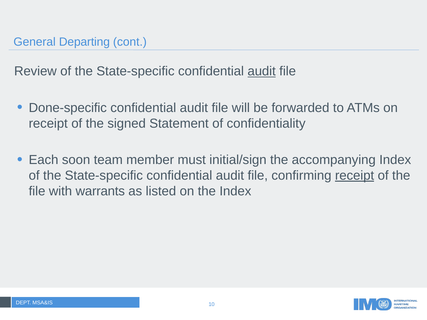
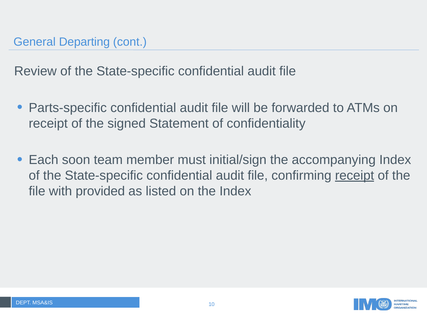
audit underline: present -> none (262, 71)
Done-specific: Done-specific -> Parts-specific (68, 108)
warrants: warrants -> provided (100, 191)
